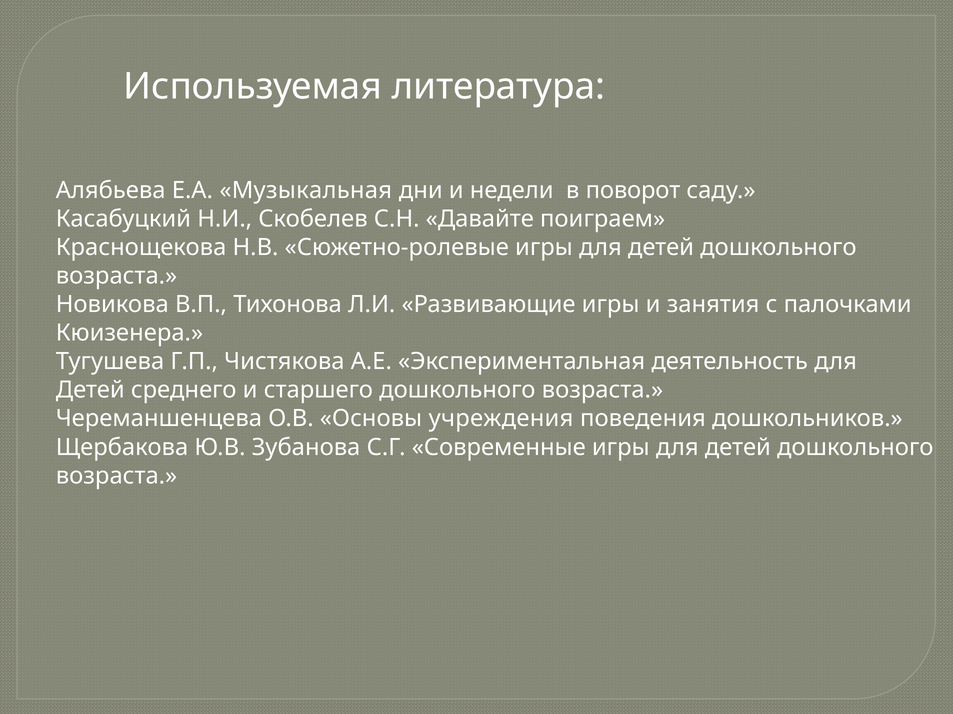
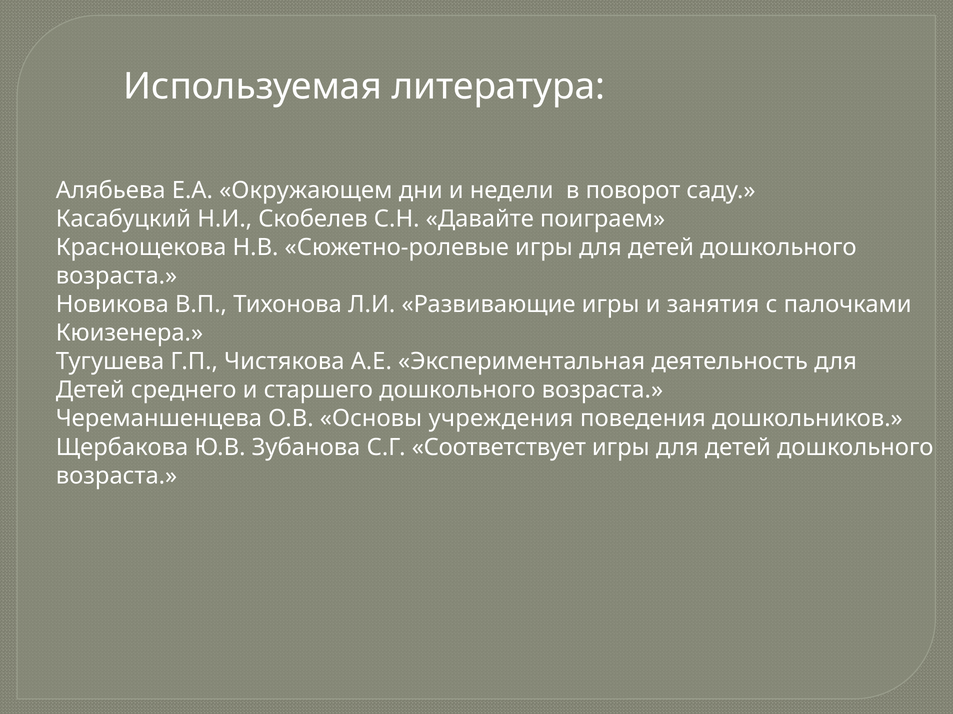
Музыкальная: Музыкальная -> Окружающем (306, 190)
Современные: Современные -> Соответствует (499, 448)
